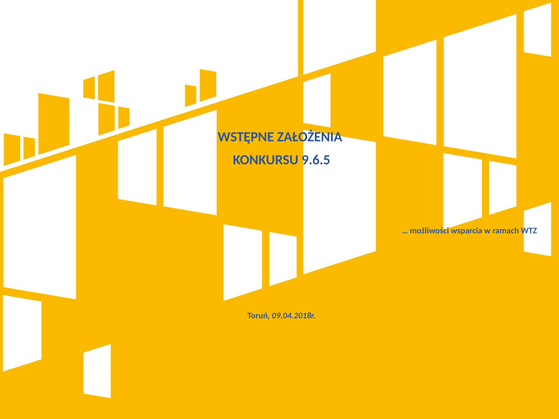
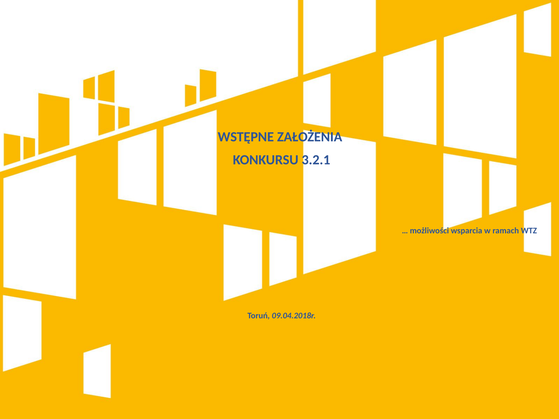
9.6.5: 9.6.5 -> 3.2.1 (316, 160)
